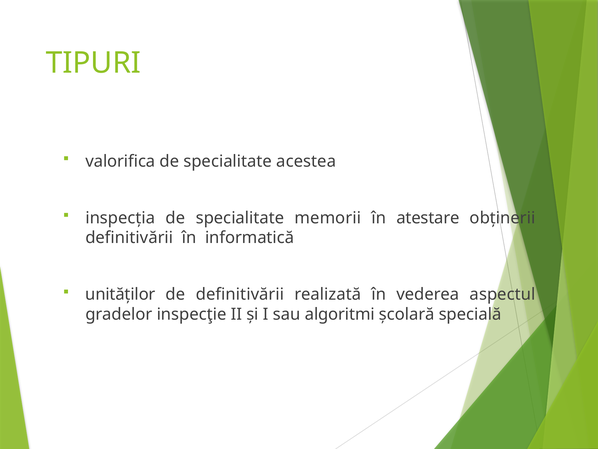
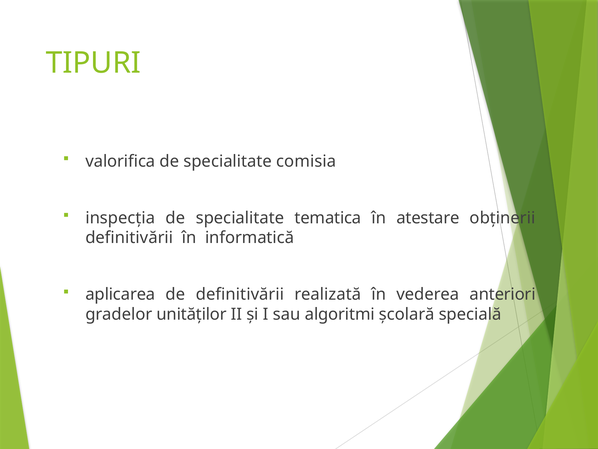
acestea: acestea -> comisia (306, 161)
memorii: memorii -> tematica (328, 218)
unităților: unităților -> aplicarea (120, 294)
aspectul: aspectul -> anteriori (503, 294)
inspecţie: inspecţie -> unităților (192, 314)
